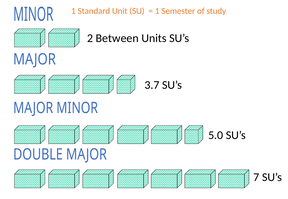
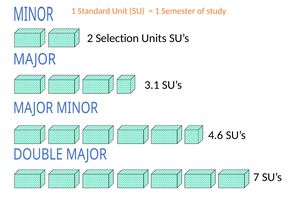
Between: Between -> Selection (117, 38)
3.7: 3.7 -> 3.1 (152, 85)
5.0: 5.0 -> 4.6 (216, 136)
